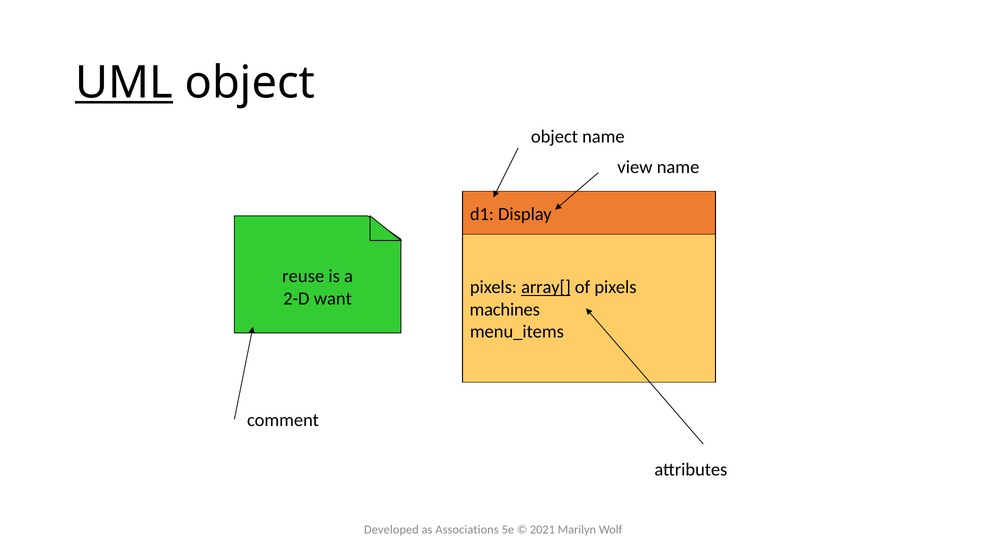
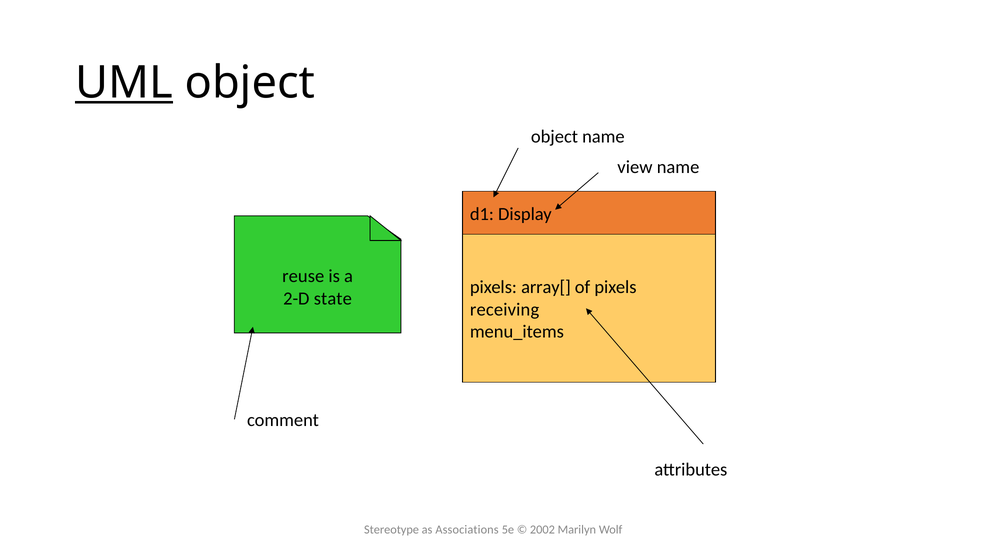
array[ underline: present -> none (546, 287)
want: want -> state (333, 299)
machines: machines -> receiving (505, 310)
Developed: Developed -> Stereotype (392, 530)
2021: 2021 -> 2002 (542, 530)
